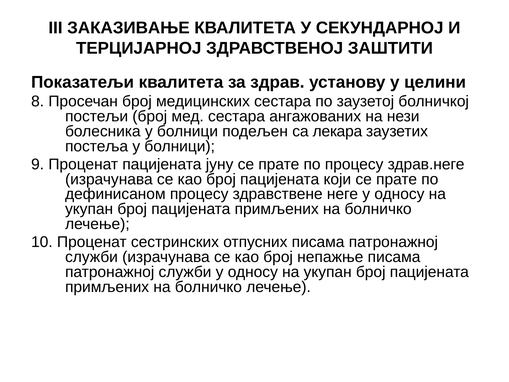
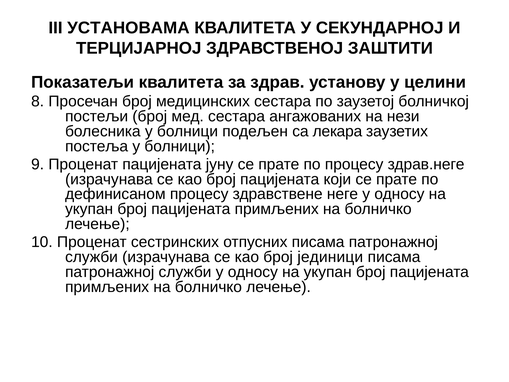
ЗАКАЗИВАЊЕ: ЗАКАЗИВАЊЕ -> УСТАНОВАМА (128, 28)
непажње: непажње -> јединици (330, 257)
